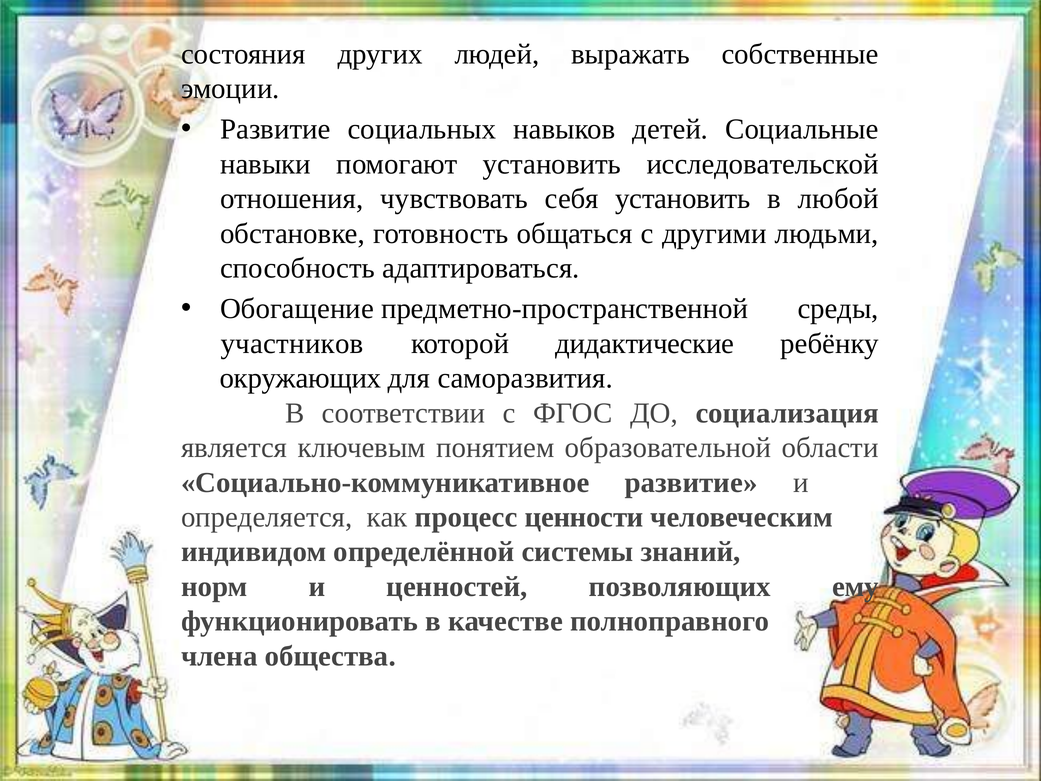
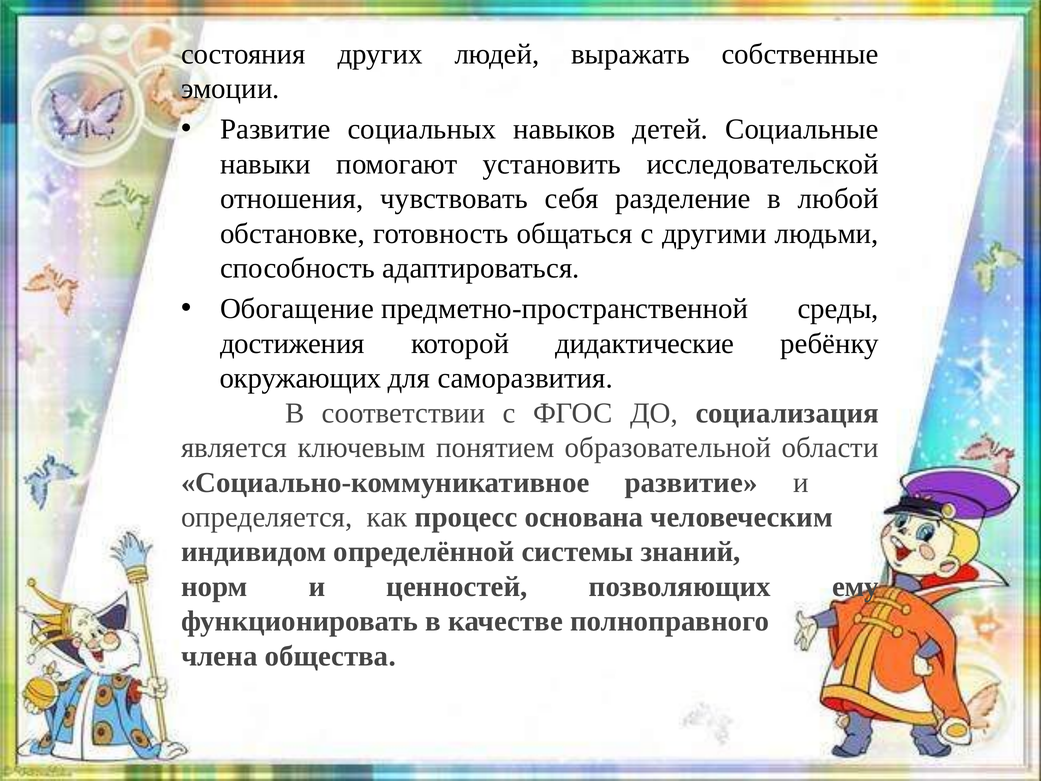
себя установить: установить -> разделение (683, 199)
участников: участников -> достижения (292, 343)
ценности: ценности -> основана (584, 517)
